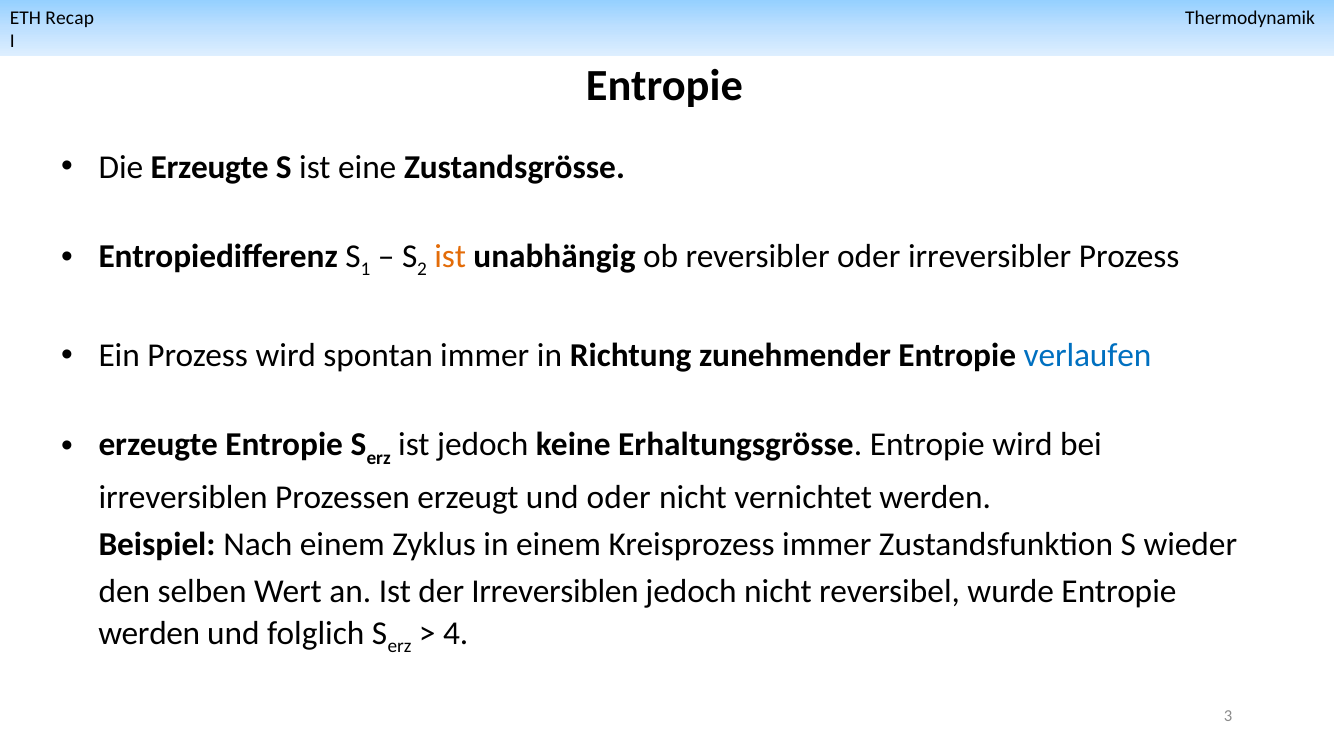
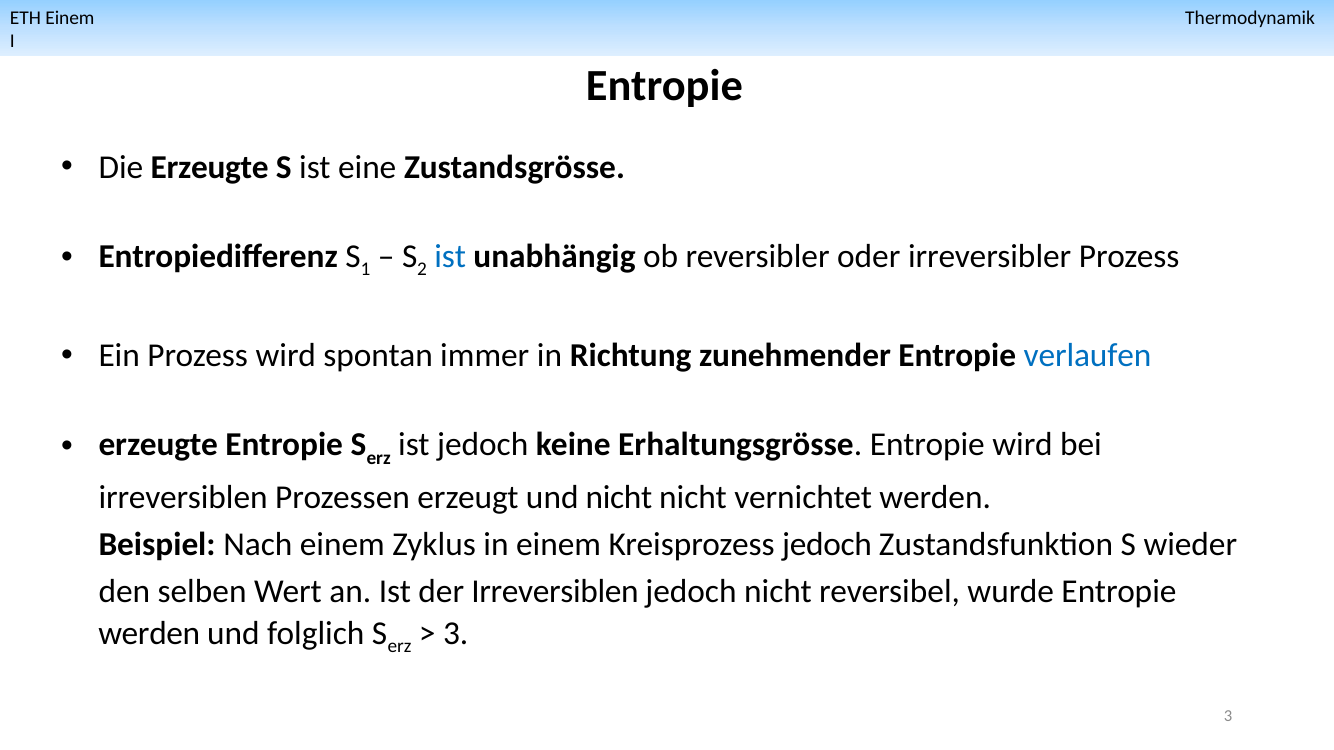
ETH Recap: Recap -> Einem (70, 18)
ist colour: orange -> blue (450, 256)
und oder: oder -> nicht (619, 498)
Kreisprozess immer: immer -> jedoch (827, 545)
4: 4 -> 3 (456, 634)
